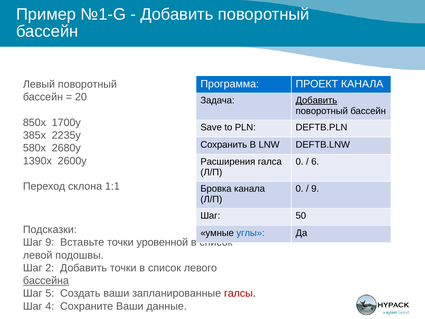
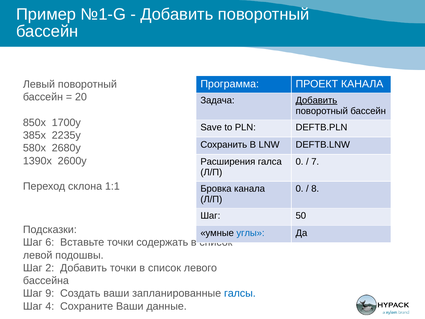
6: 6 -> 7 (315, 162)
9: 9 -> 8 (315, 189)
Шаг 9: 9 -> 6 (50, 242)
уровенной: уровенной -> содержать (162, 242)
бассейна underline: present -> none (46, 280)
5: 5 -> 9 (50, 293)
галсы colour: red -> blue (240, 293)
